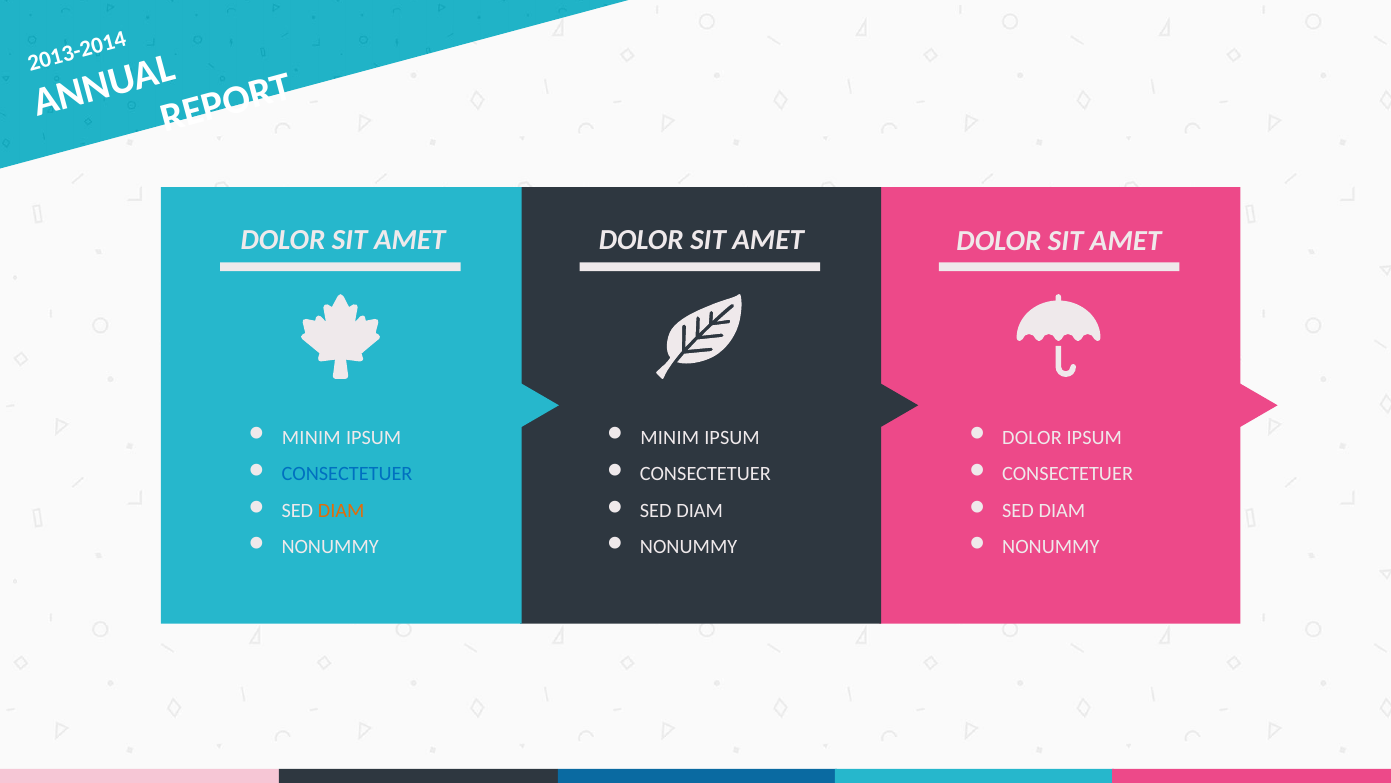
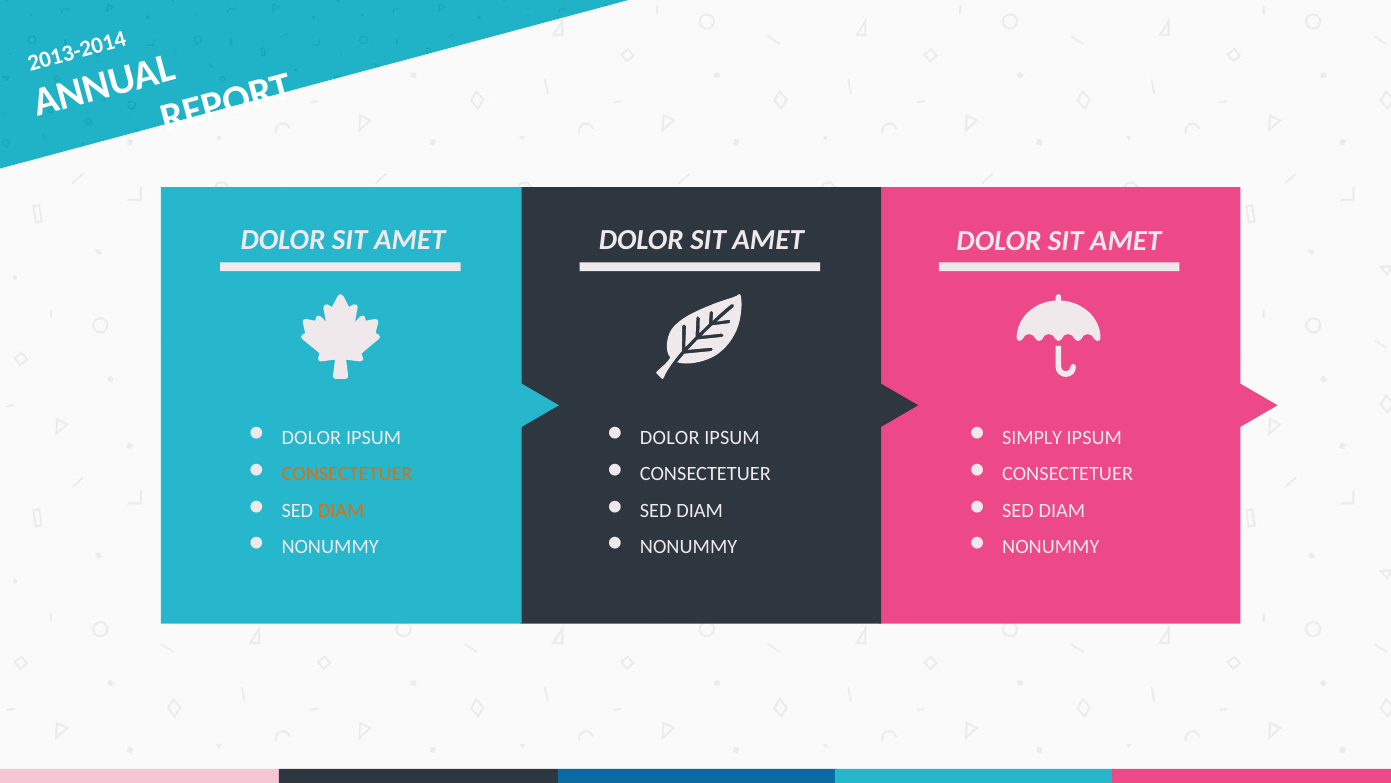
MINIM: MINIM -> DOLOR (311, 437)
MINIM: MINIM -> DOLOR (670, 437)
DOLOR: DOLOR -> SIMPLY (1032, 437)
CONSECTETUER colour: blue -> orange (347, 474)
